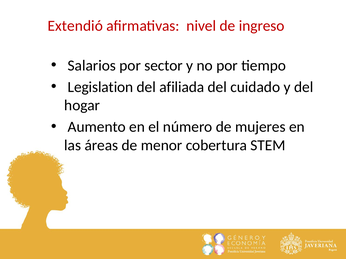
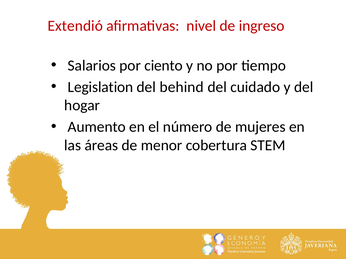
sector: sector -> ciento (164, 66)
afiliada: afiliada -> behind (182, 87)
